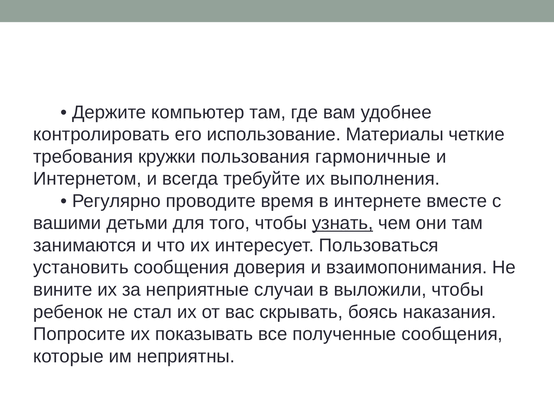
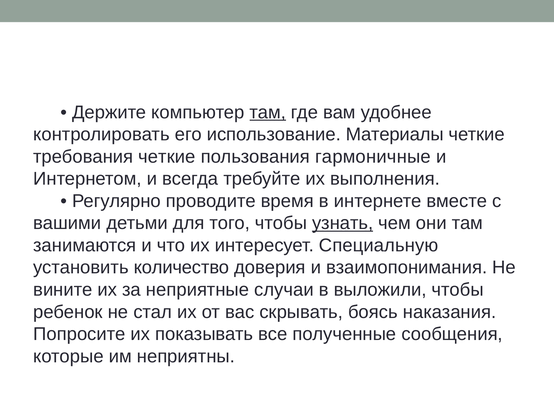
там underline: none -> present (268, 112)
требования кружки: кружки -> четкие (167, 156)
Пользоваться: Пользоваться -> Специальную (379, 245)
установить сообщения: сообщения -> количество (182, 267)
